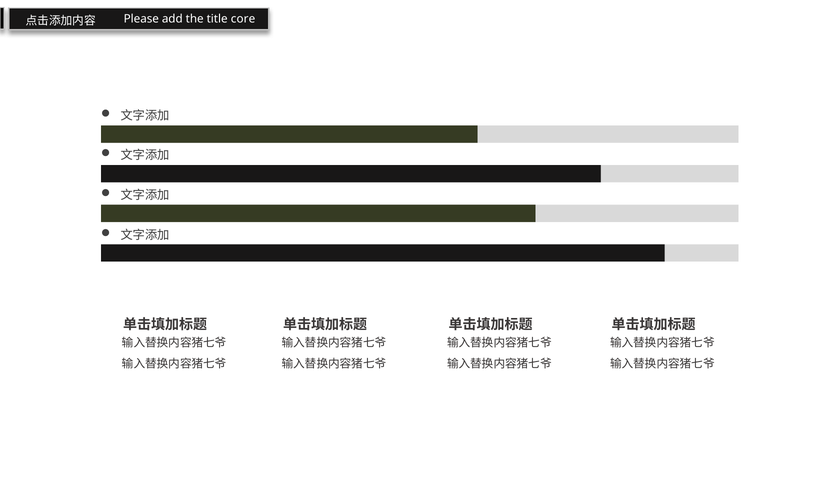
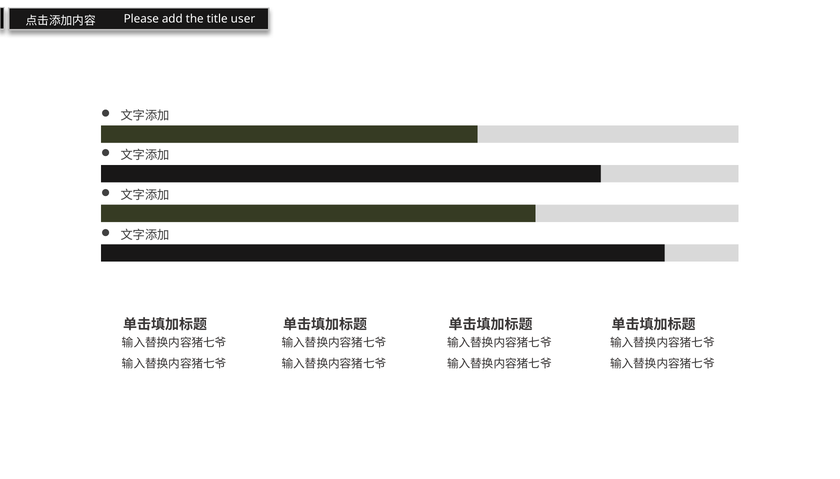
core: core -> user (243, 19)
